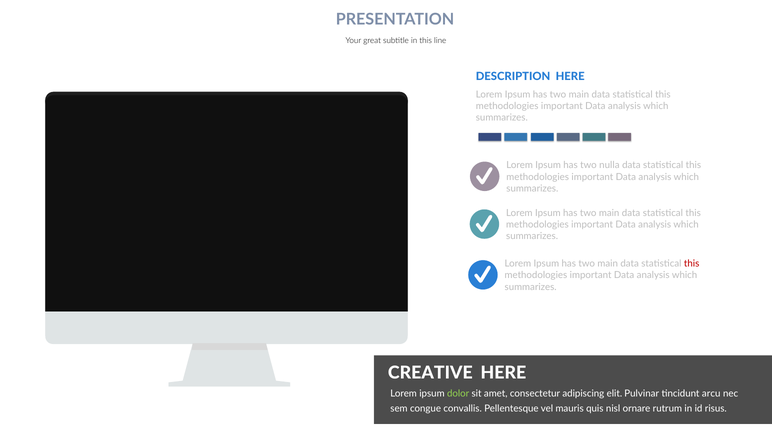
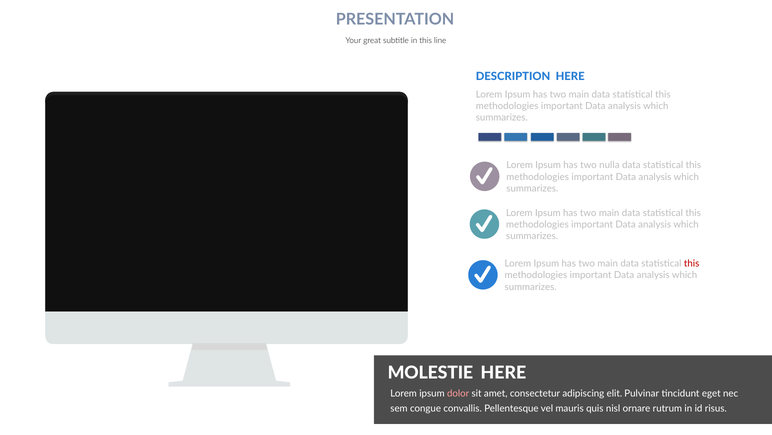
CREATIVE: CREATIVE -> MOLESTIE (430, 373)
dolor colour: light green -> pink (458, 394)
arcu: arcu -> eget (711, 394)
